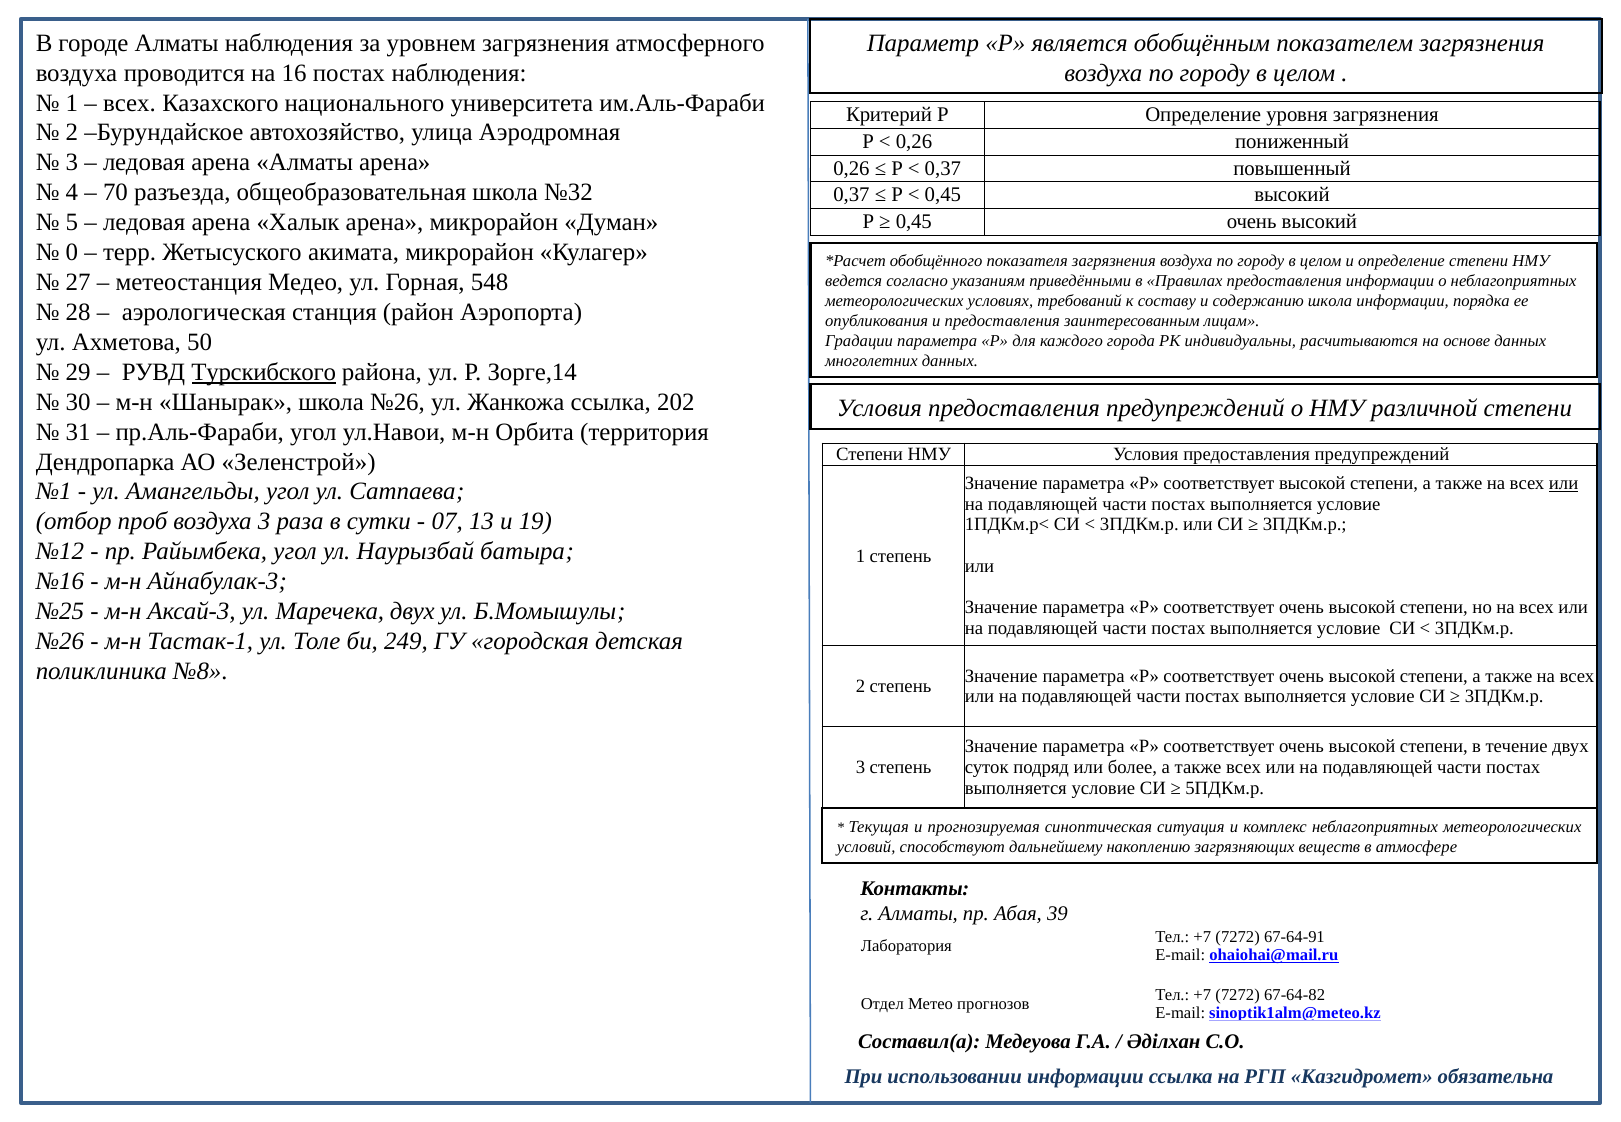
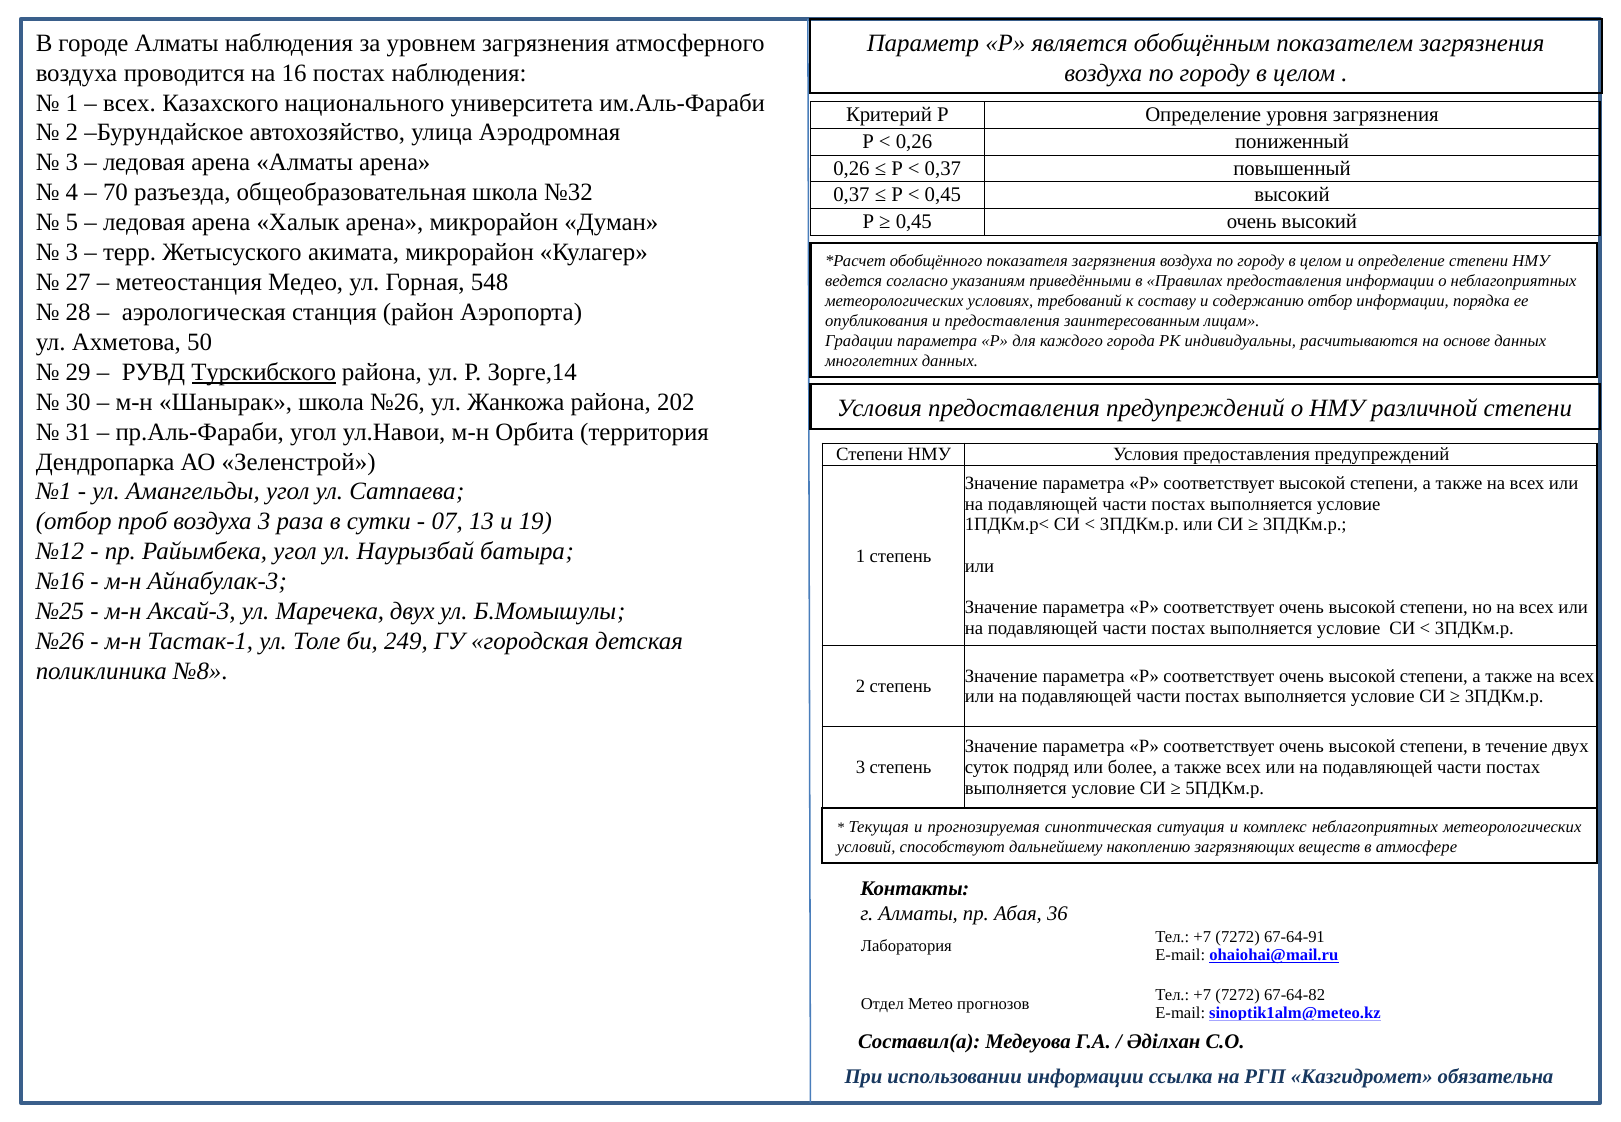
0: 0 -> 3 (72, 252)
содержанию школа: школа -> отбор (1330, 301)
Жанкожа ссылка: ссылка -> района (611, 402)
или underline: present -> none (1564, 483)
39: 39 -> 36 (1058, 914)
